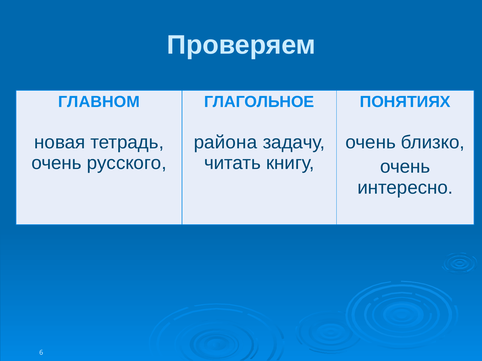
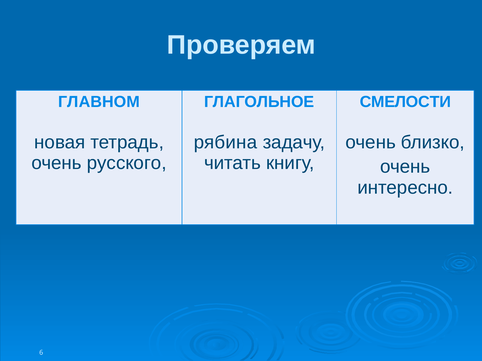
ПОНЯТИЯХ: ПОНЯТИЯХ -> СМЕЛОСТИ (405, 102)
района: района -> рябина (225, 142)
